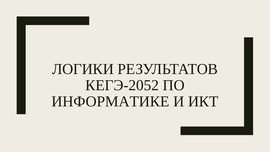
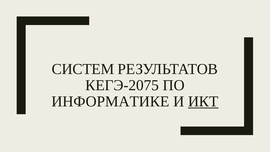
ЛОГИКИ: ЛОГИКИ -> СИСТЕМ (83, 69)
КЕГЭ-2052: КЕГЭ-2052 -> КЕГЭ-2075 (122, 85)
ИКТ underline: none -> present (203, 101)
